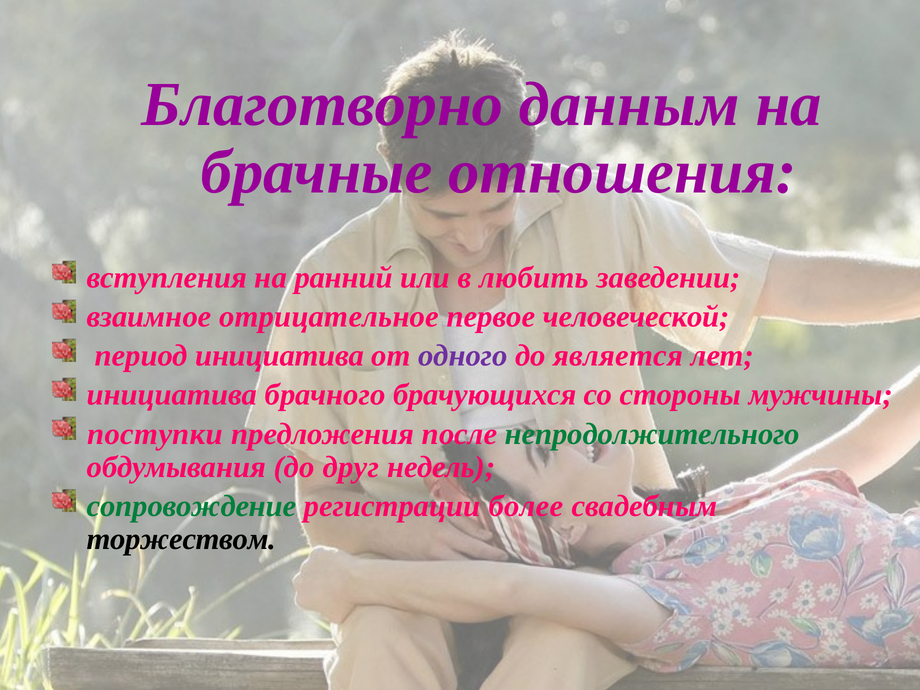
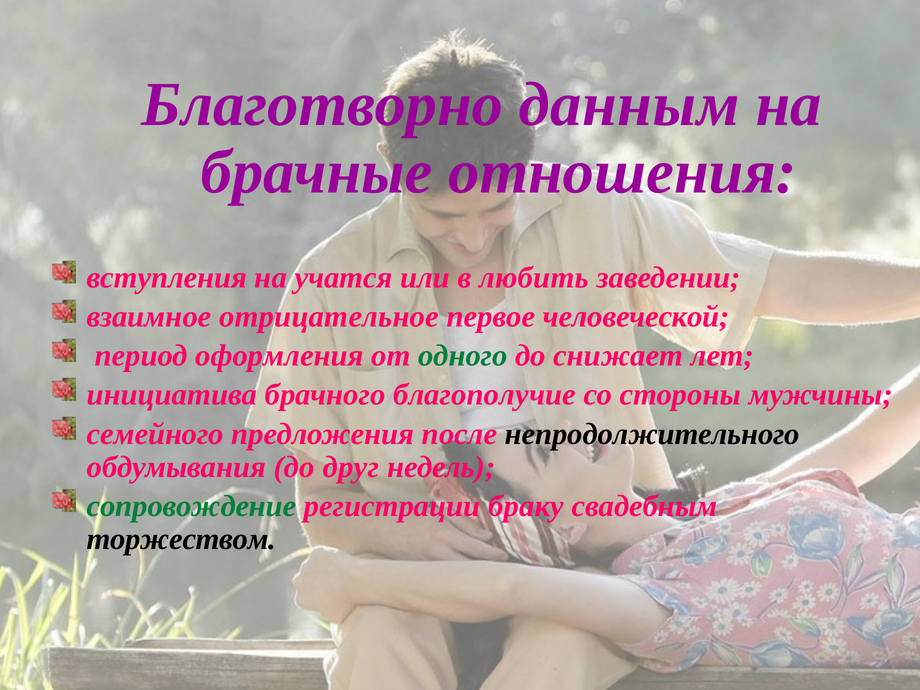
ранний: ранний -> учатся (343, 278)
период инициатива: инициатива -> оформления (279, 356)
одного colour: purple -> green (463, 356)
является: является -> снижает (618, 356)
брачующихся: брачующихся -> благополучие (485, 395)
поступки: поступки -> семейного (155, 434)
непродолжительного colour: green -> black (652, 434)
более: более -> браку (526, 506)
